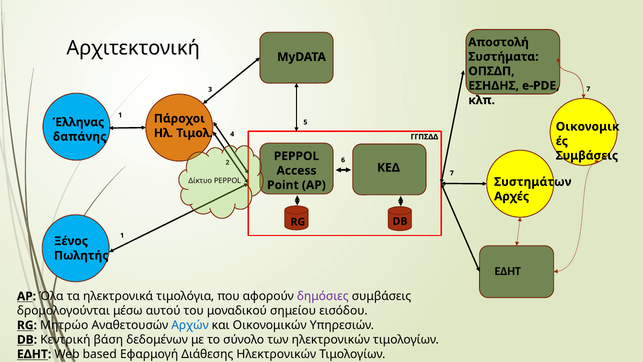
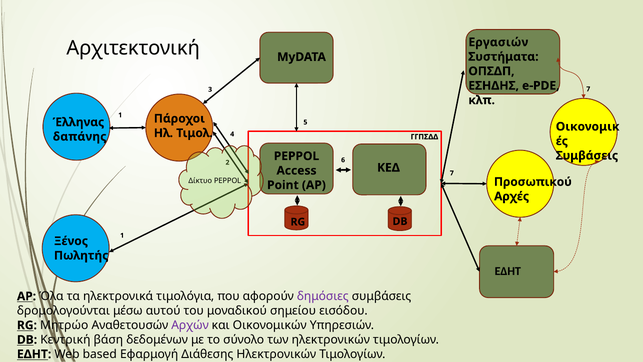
Αποστολή: Αποστολή -> Εργασιών (498, 42)
Συστημάτων: Συστημάτων -> Προσωπικού (533, 182)
Αρχών colour: blue -> purple (190, 325)
